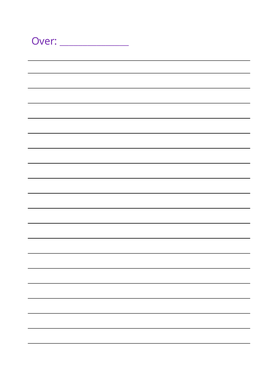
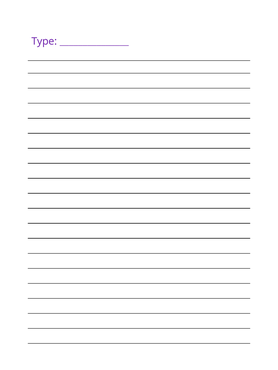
Over: Over -> Type (44, 41)
